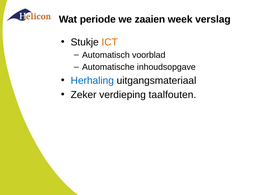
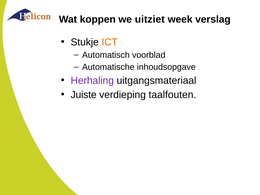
periode: periode -> koppen (98, 19)
zaaien: zaaien -> uitziet (150, 19)
Herhaling colour: blue -> purple (92, 81)
Zeker: Zeker -> Juiste (84, 95)
